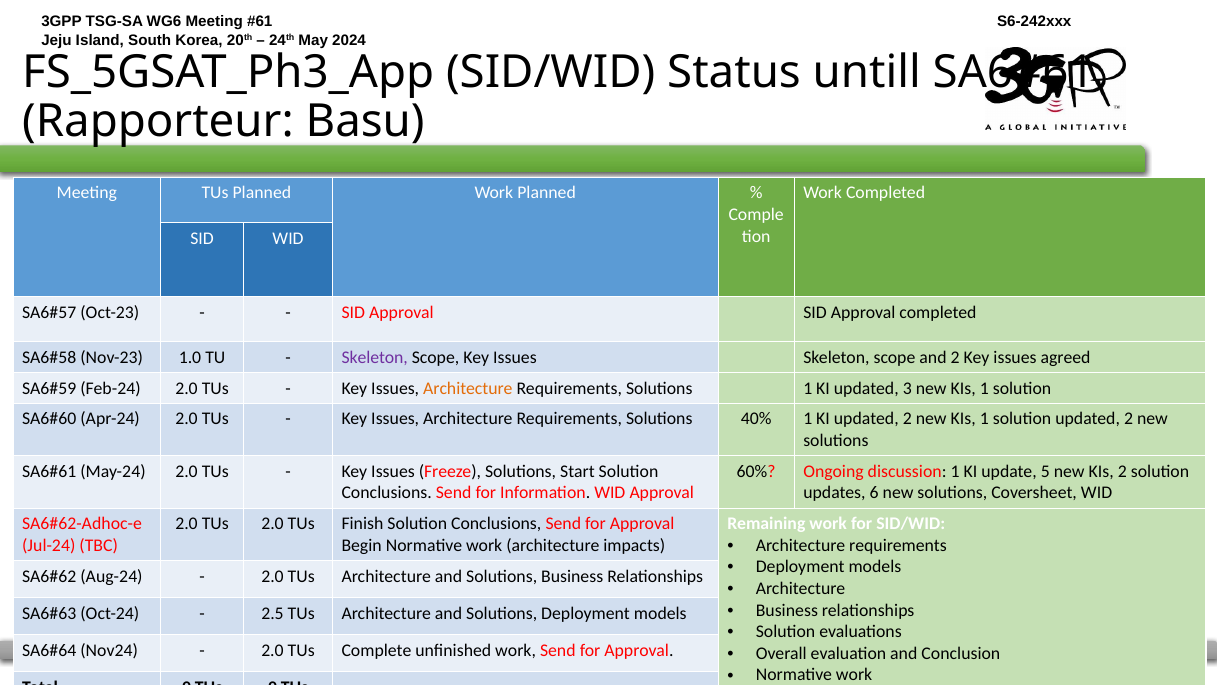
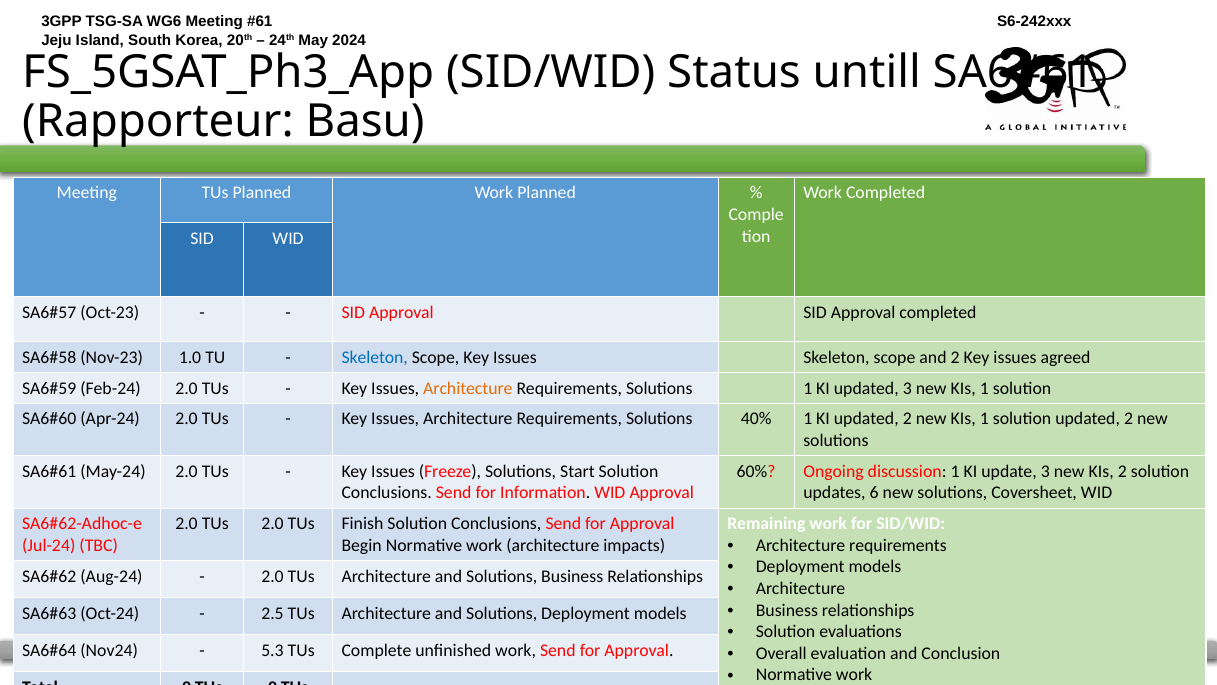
Skeleton colour: purple -> blue (375, 357)
update 5: 5 -> 3 (1045, 471)
2.0: 2.0 -> 5.3 (272, 650)
